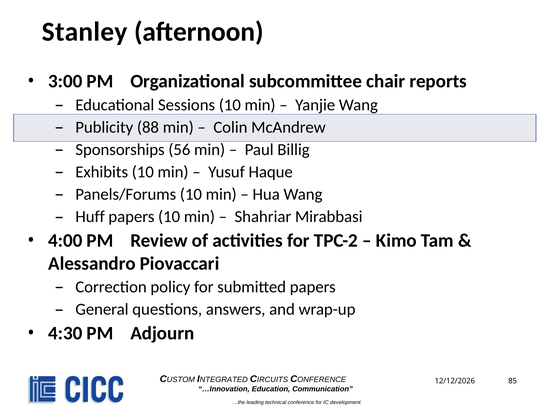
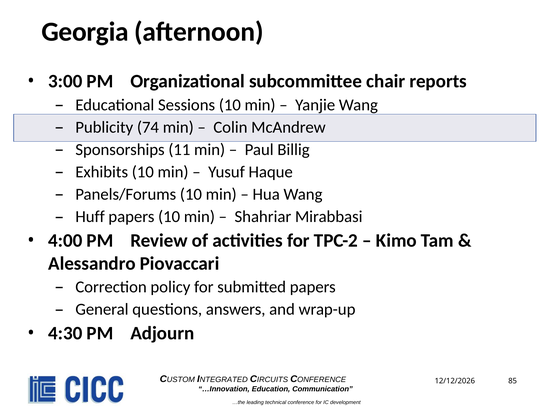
Stanley: Stanley -> Georgia (85, 32)
88: 88 -> 74 (148, 127)
56: 56 -> 11 (179, 150)
